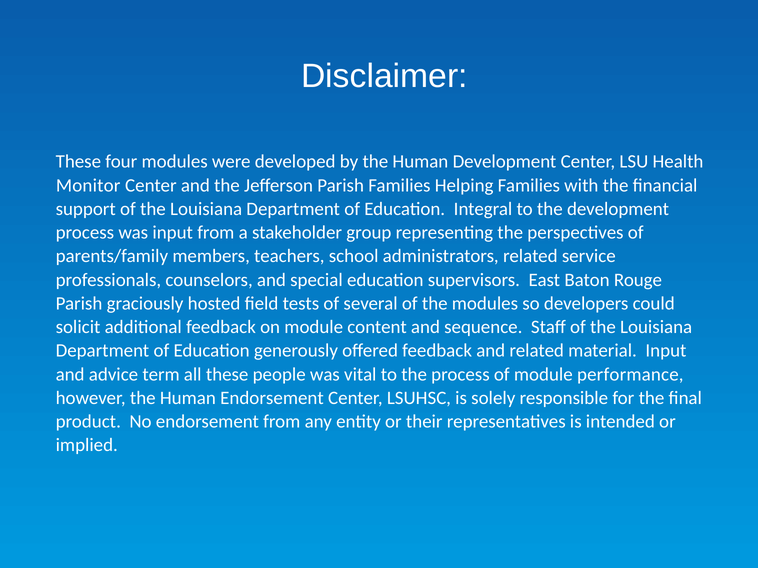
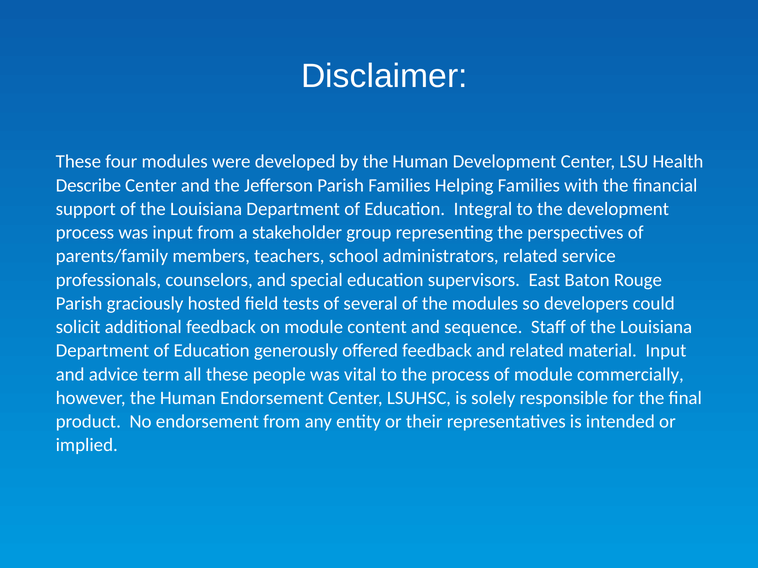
Monitor: Monitor -> Describe (88, 186)
performance: performance -> commercially (630, 375)
